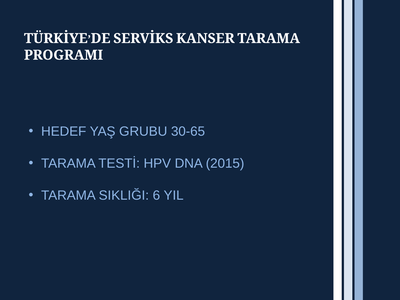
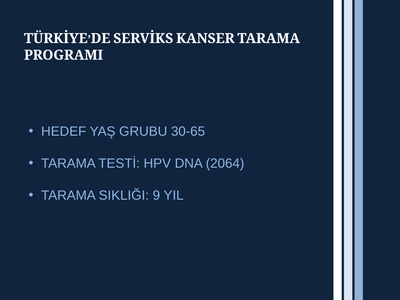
2015: 2015 -> 2064 (225, 163)
6: 6 -> 9 (156, 195)
